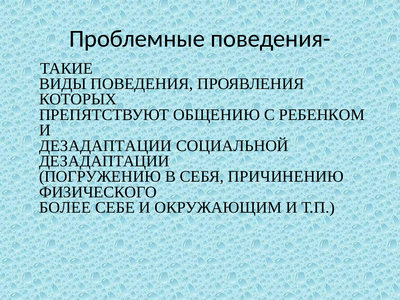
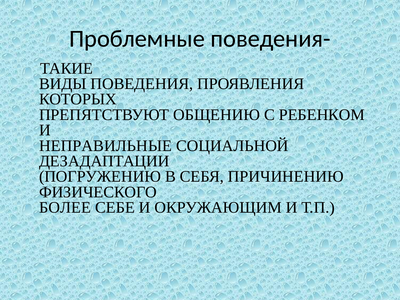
ДЕЗАДАПТАЦИИ: ДЕЗАДАПТАЦИИ -> НЕПРАВИЛЬНЫЕ (106, 146)
